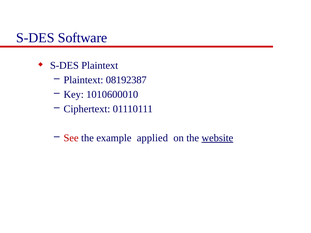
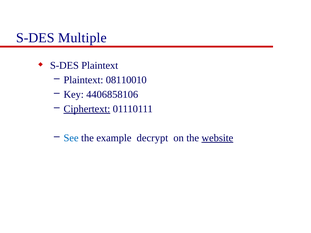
Software: Software -> Multiple (82, 38)
08192387: 08192387 -> 08110010 (126, 80)
1010600010: 1010600010 -> 4406858106 (112, 95)
Ciphertext underline: none -> present (87, 109)
See colour: red -> blue (71, 138)
applied: applied -> decrypt (152, 138)
